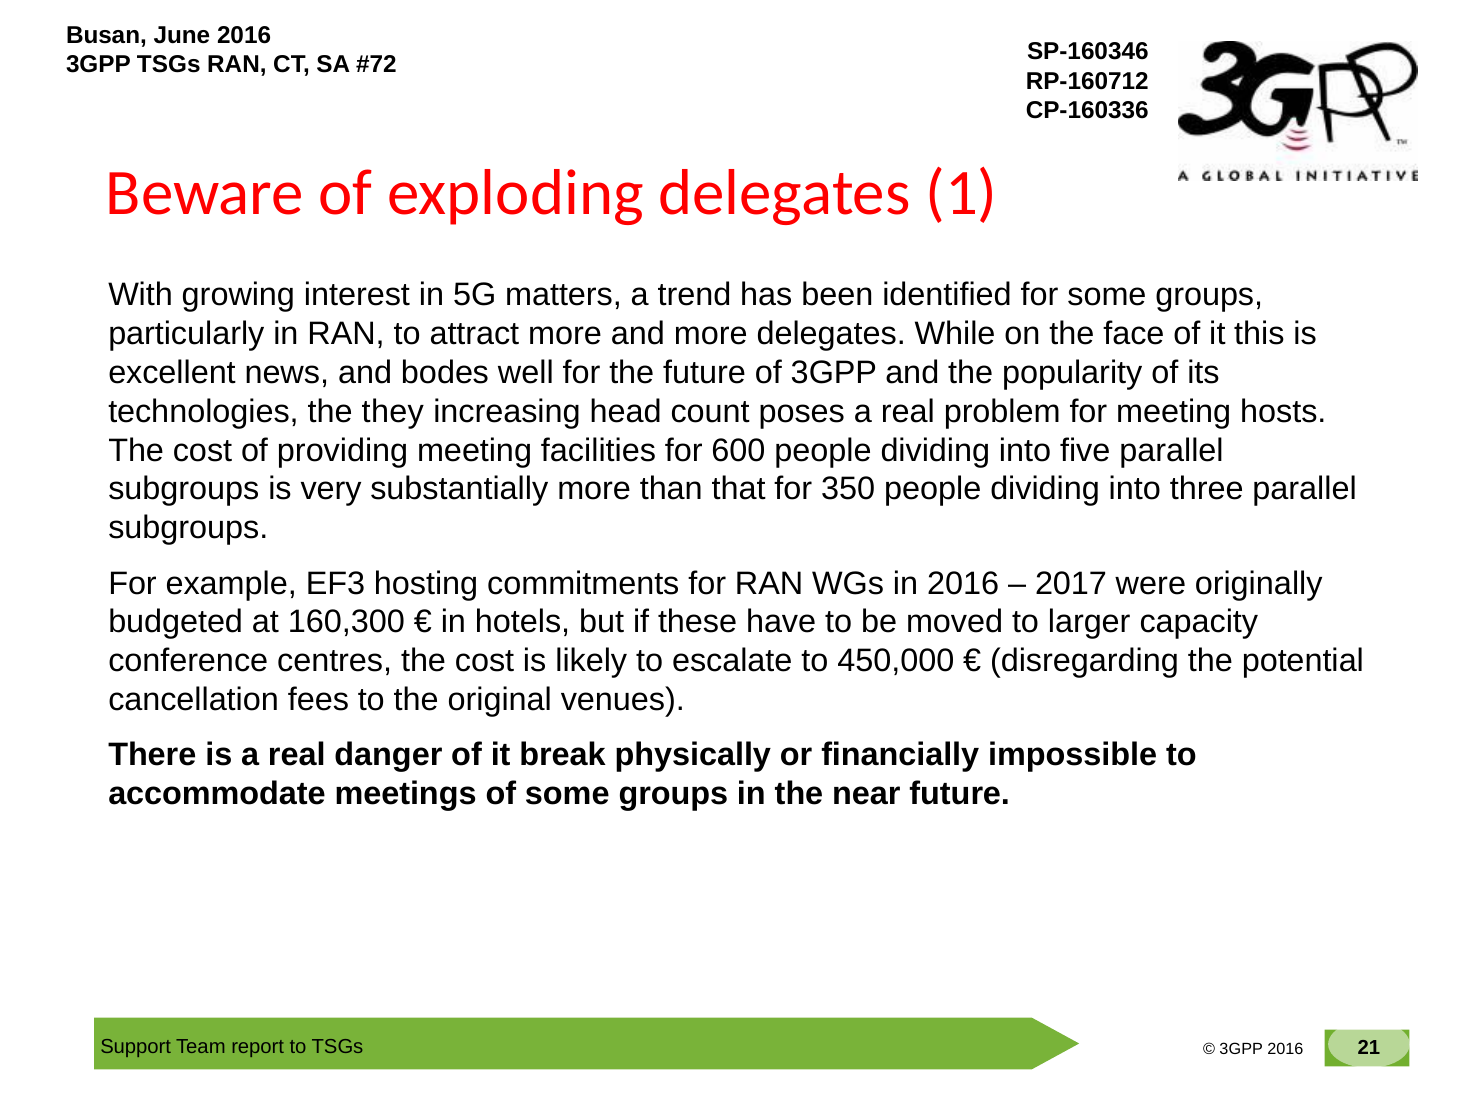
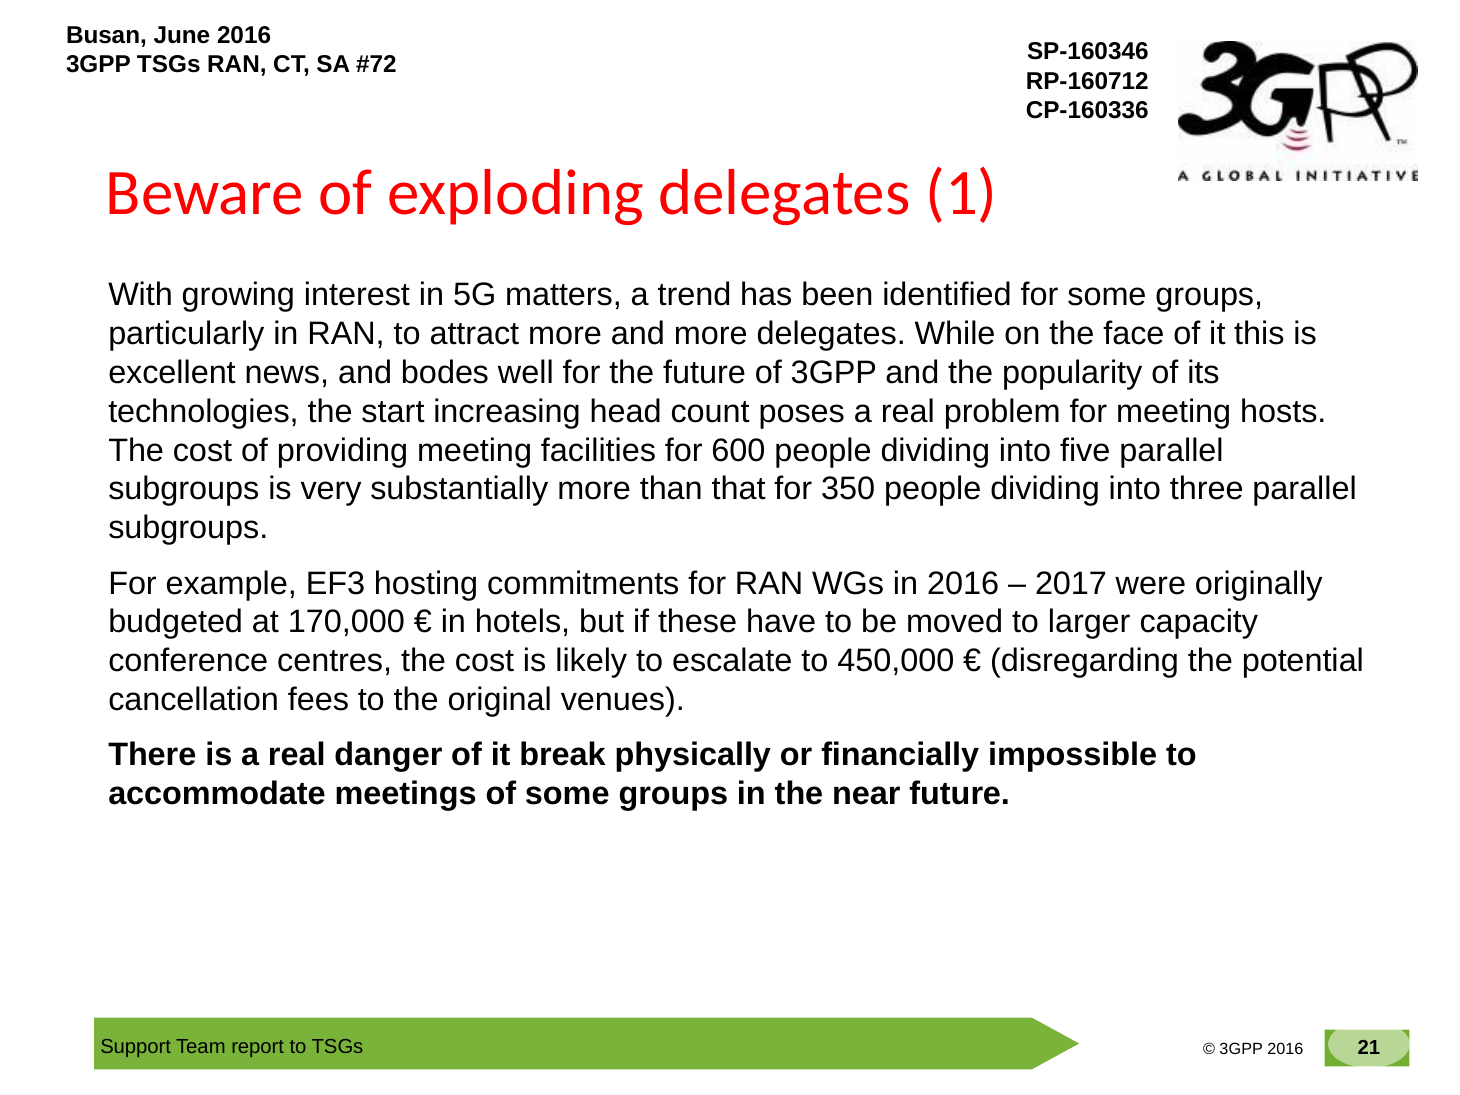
they: they -> start (393, 411)
160,300: 160,300 -> 170,000 (346, 622)
